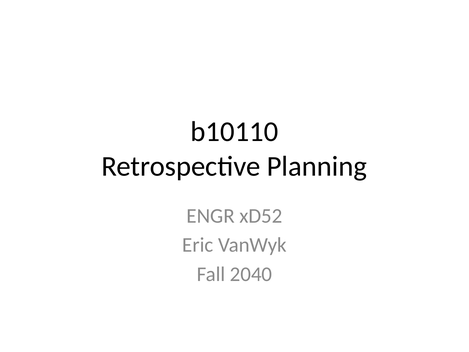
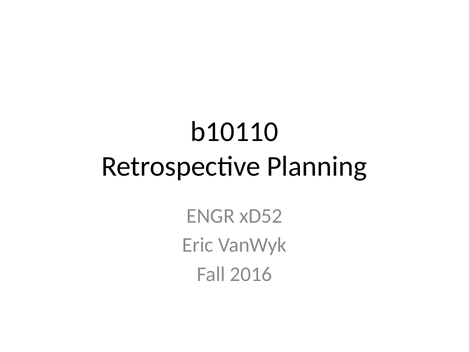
2040: 2040 -> 2016 (251, 274)
